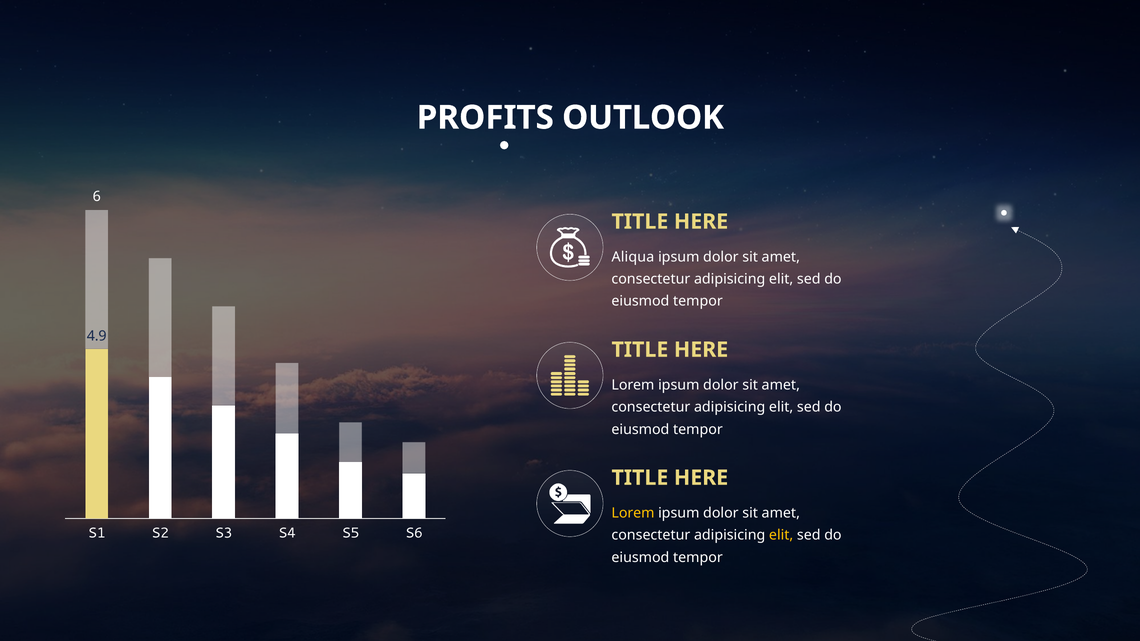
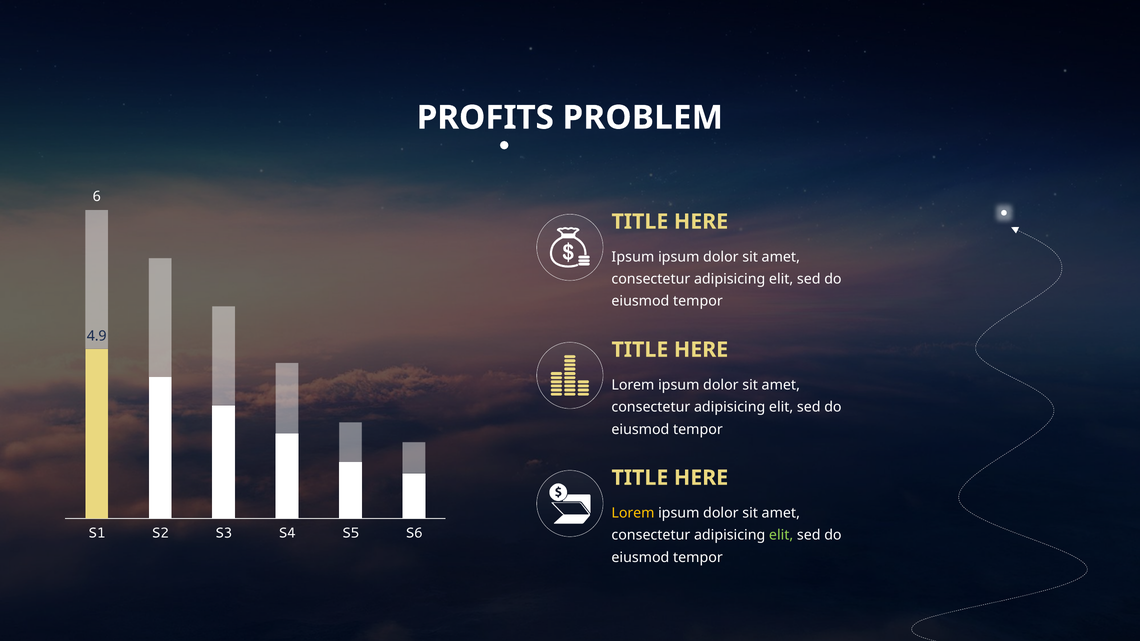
OUTLOOK: OUTLOOK -> PROBLEM (643, 118)
Aliqua: Aliqua -> Ipsum (633, 257)
elit colour: yellow -> light green (781, 535)
